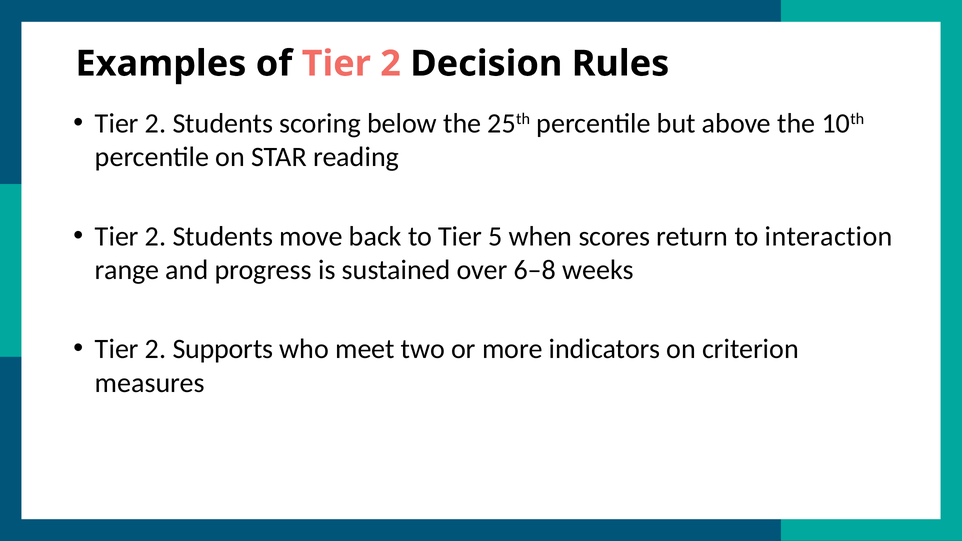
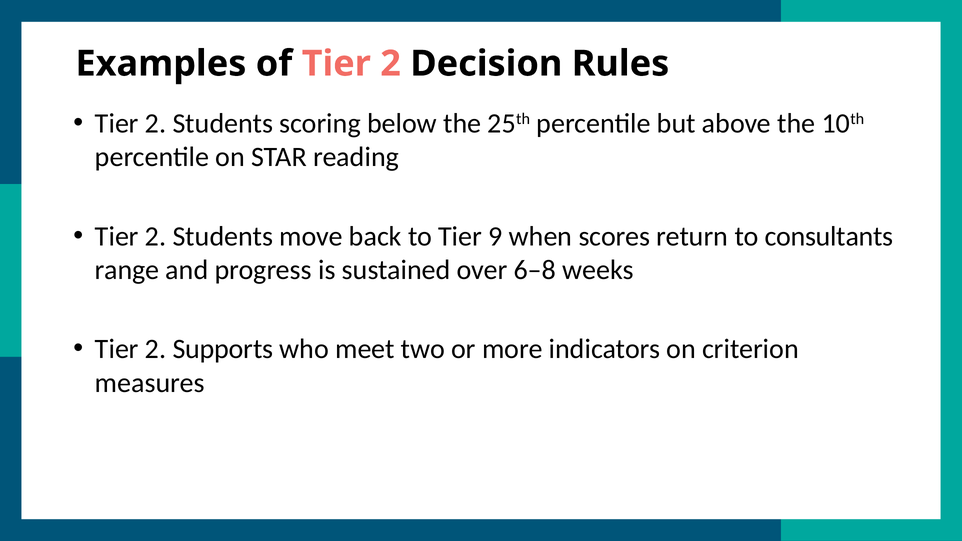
5: 5 -> 9 (495, 236)
interaction: interaction -> consultants (829, 236)
